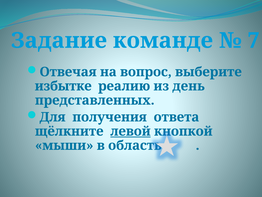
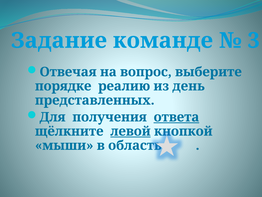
7: 7 -> 3 (254, 40)
избытке: избытке -> порядке (63, 86)
ответа underline: none -> present (176, 117)
